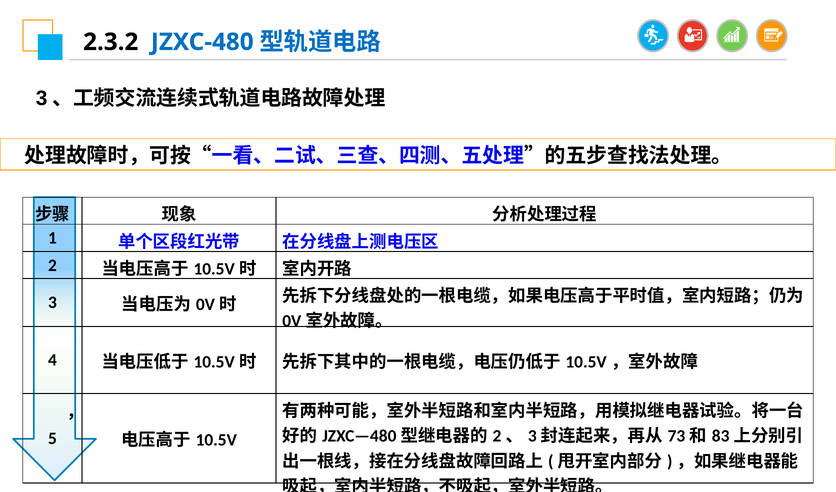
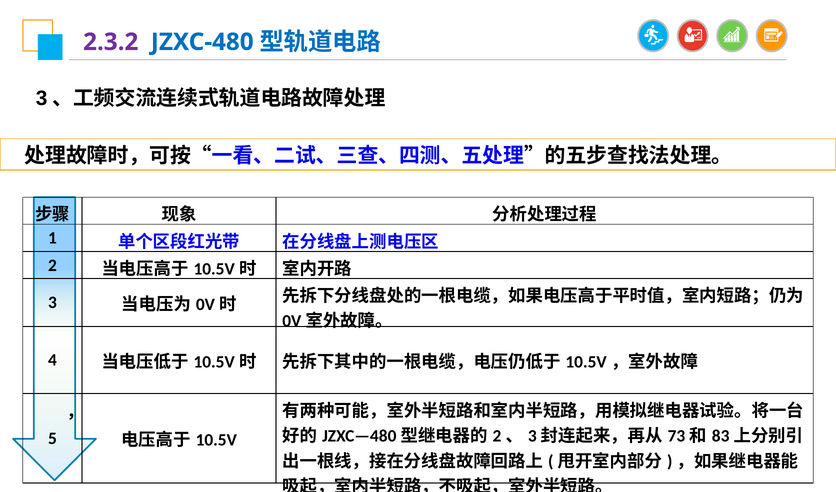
2.3.2 colour: black -> purple (111, 42)
